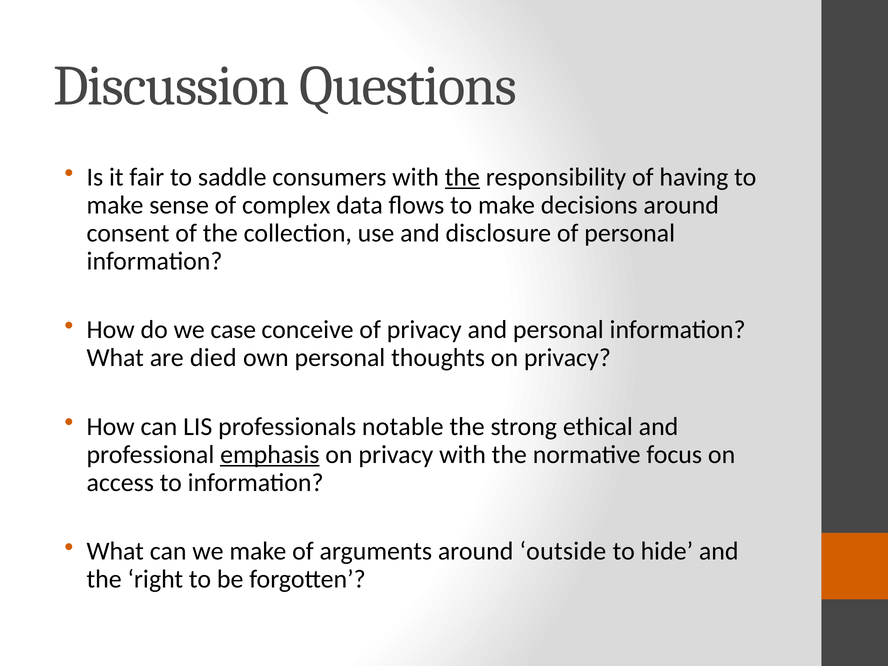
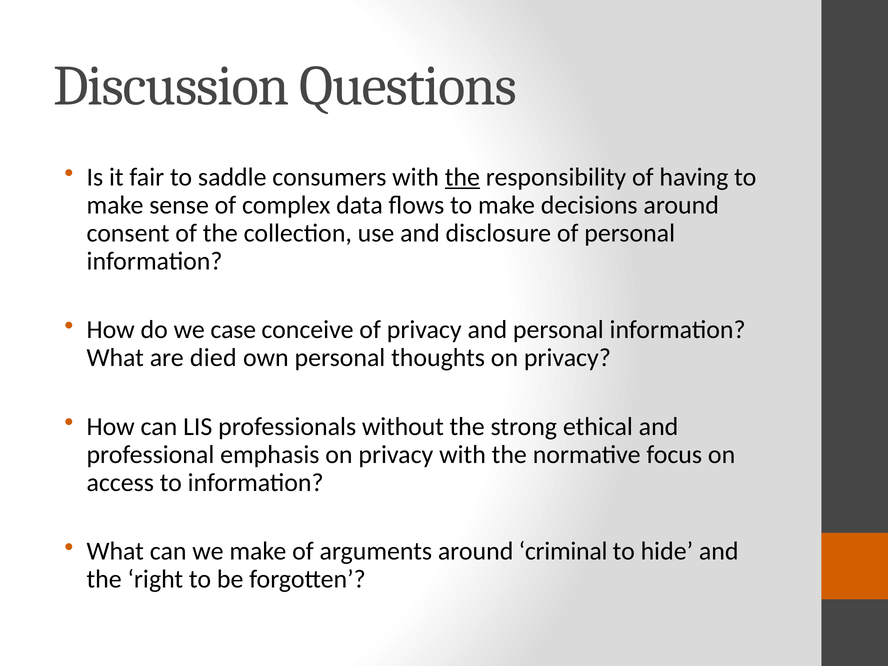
notable: notable -> without (403, 427)
emphasis underline: present -> none (270, 455)
outside: outside -> criminal (563, 551)
